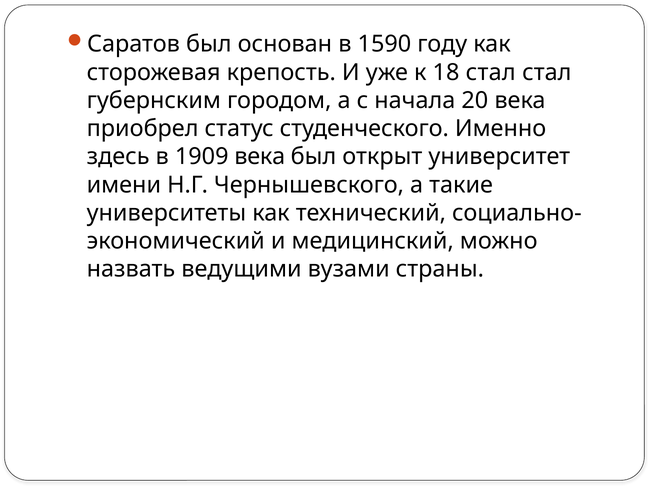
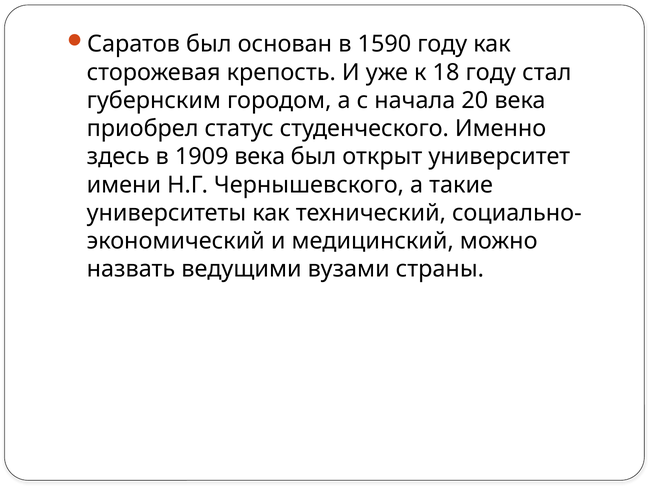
18 стал: стал -> году (491, 72)
